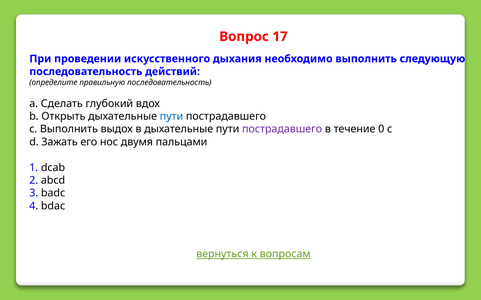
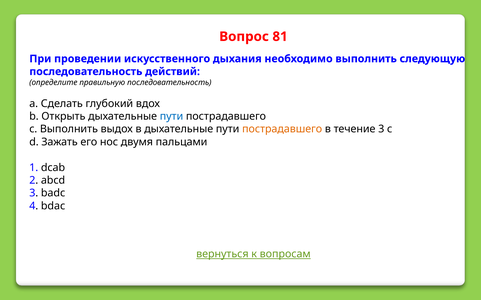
17: 17 -> 81 (280, 37)
пострадавшего colour: purple -> orange (282, 129)
течение 0: 0 -> 3 (381, 129)
